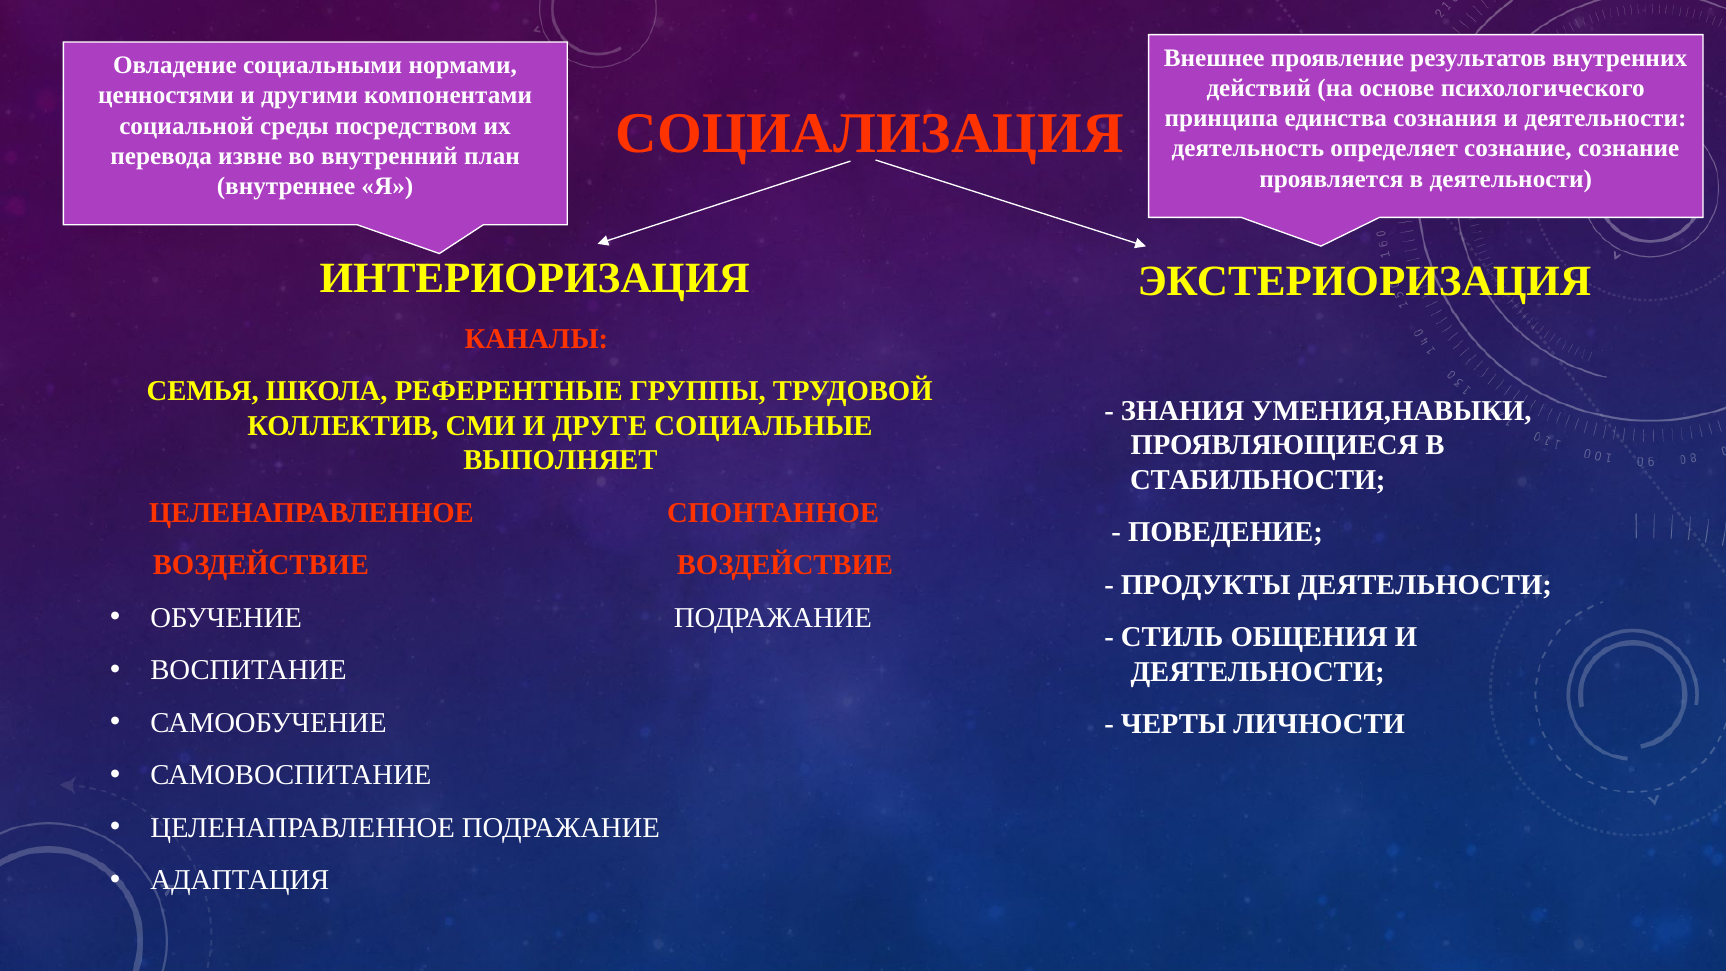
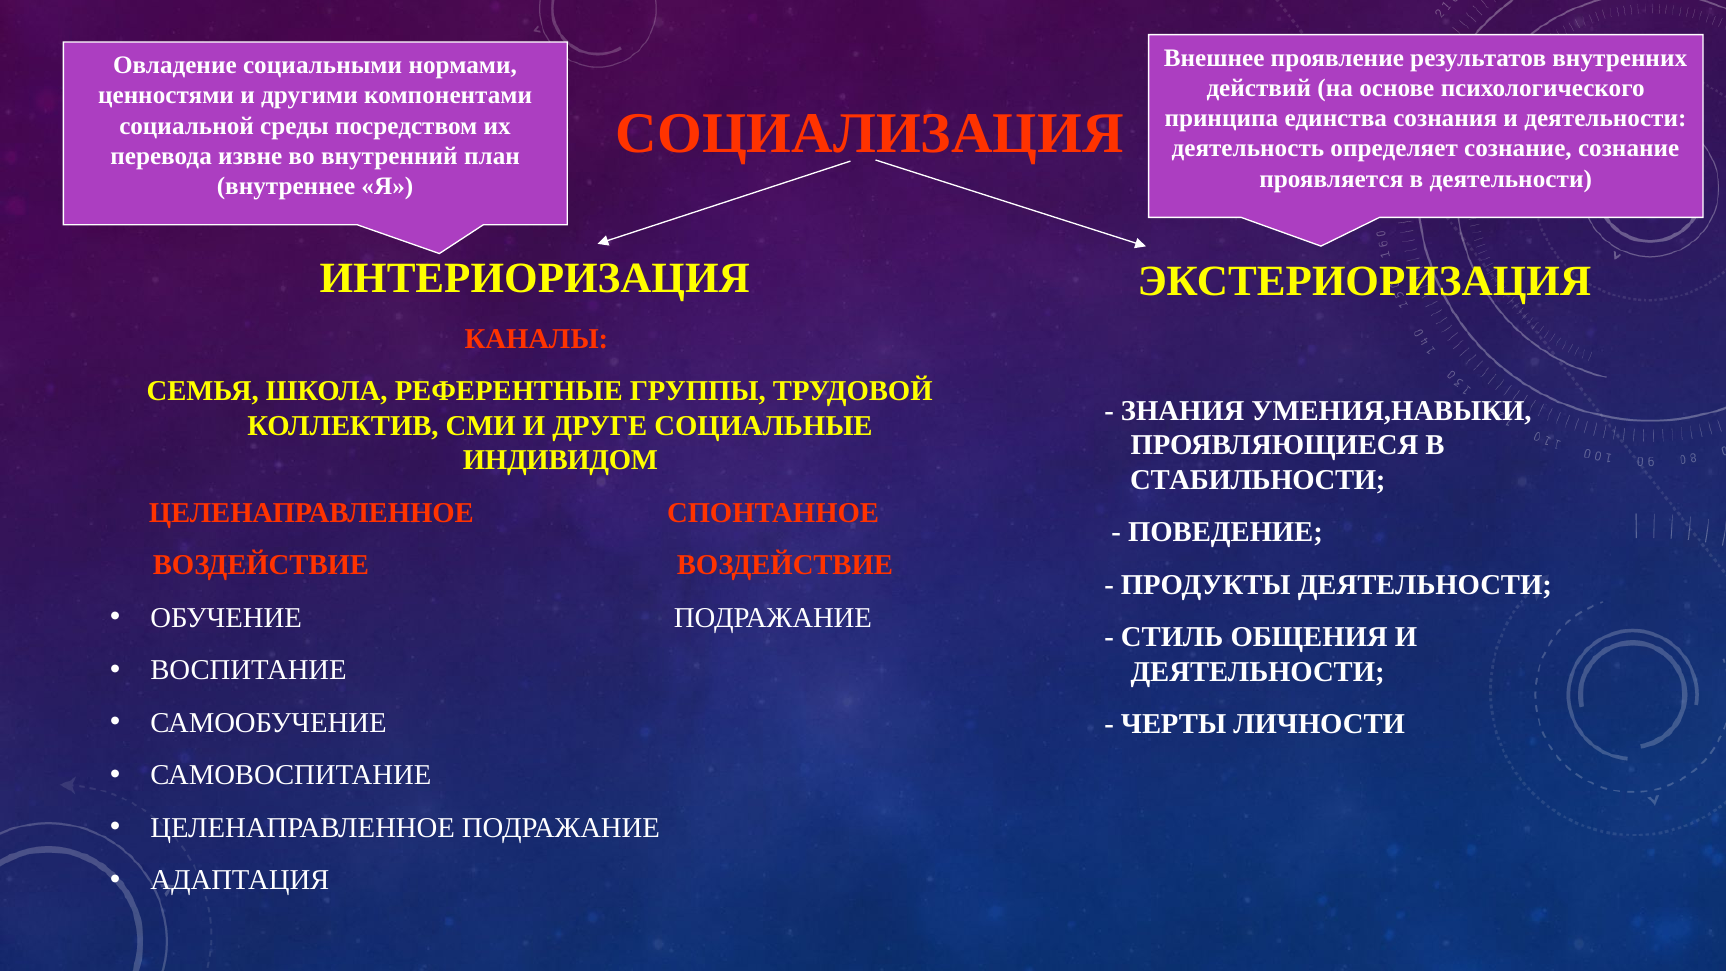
ВЫПОЛНЯЕТ: ВЫПОЛНЯЕТ -> ИНДИВИДОМ (560, 460)
